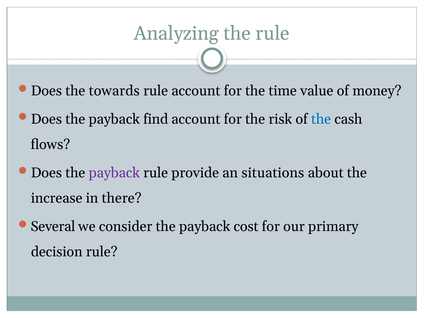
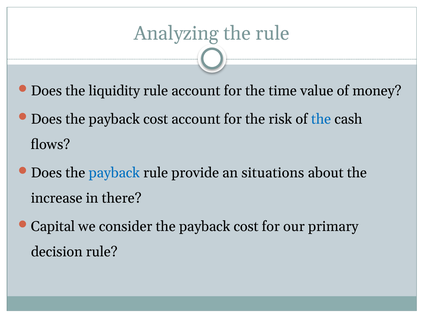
towards: towards -> liquidity (114, 91)
Does the payback find: find -> cost (156, 119)
payback colour: purple -> blue (114, 173)
Several: Several -> Capital (53, 227)
